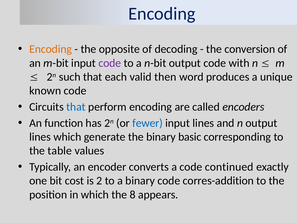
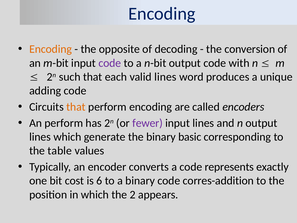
valid then: then -> lines (165, 77)
known: known -> adding (45, 91)
that colour: blue -> orange (76, 107)
An function: function -> perform (64, 123)
fewer colour: blue -> purple (148, 123)
continued: continued -> represents (229, 167)
2: 2 -> 6 (99, 181)
8: 8 -> 2 (133, 194)
